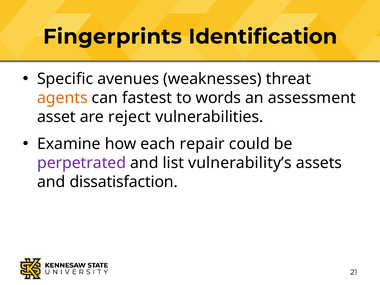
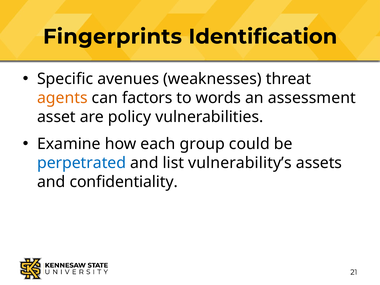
fastest: fastest -> factors (147, 98)
reject: reject -> policy (130, 117)
repair: repair -> group (202, 144)
perpetrated colour: purple -> blue (82, 163)
dissatisfaction: dissatisfaction -> confidentiality (124, 182)
